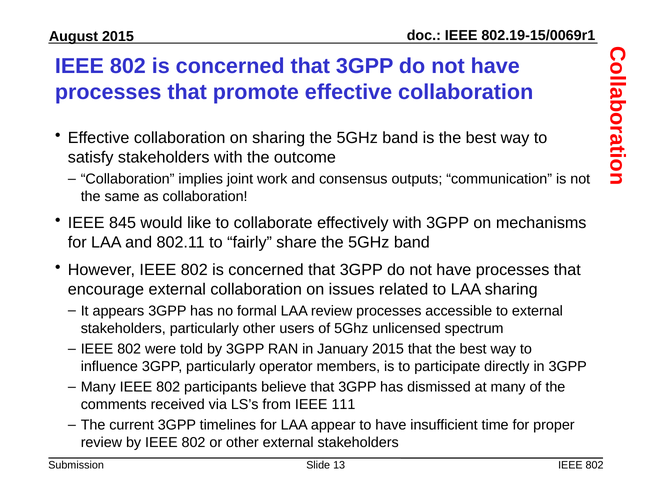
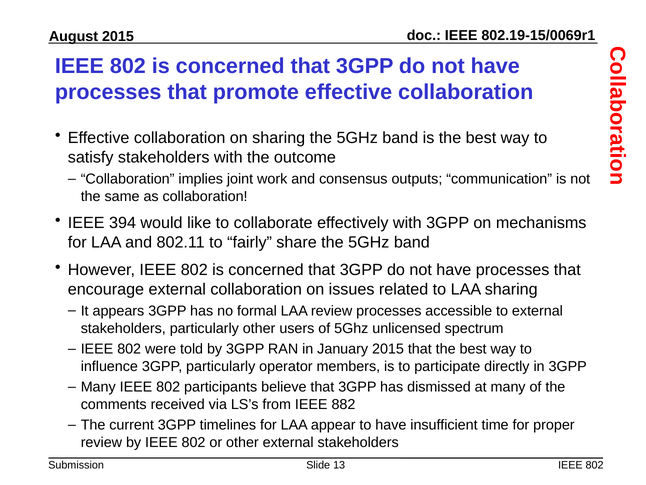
845: 845 -> 394 (123, 223)
111: 111 -> 882 (343, 404)
